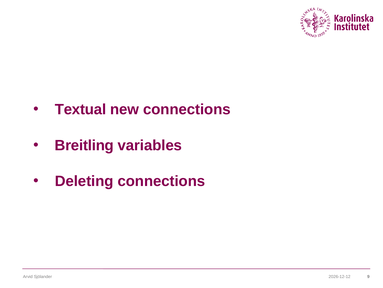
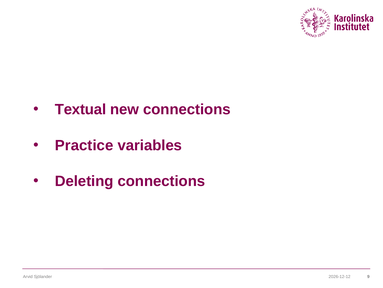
Breitling: Breitling -> Practice (84, 145)
